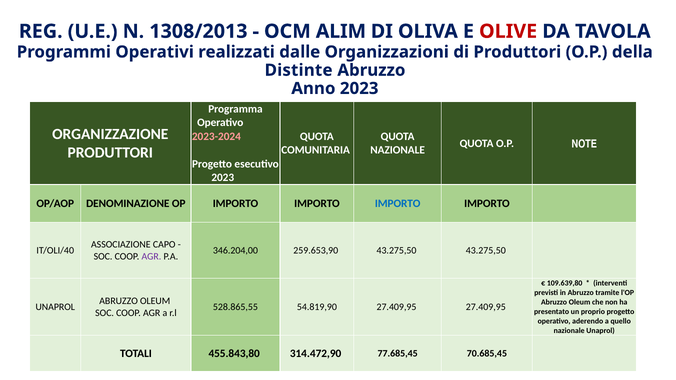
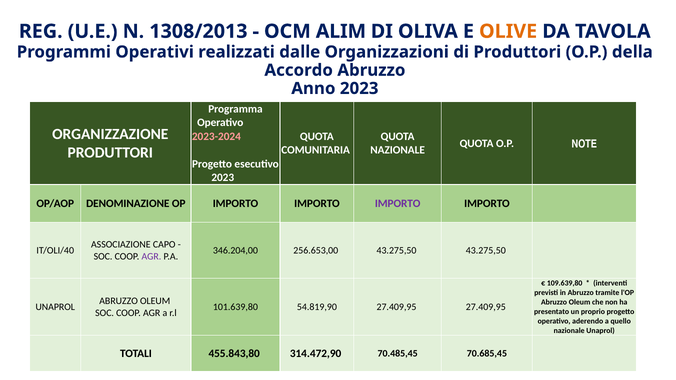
OLIVE colour: red -> orange (508, 31)
Distinte: Distinte -> Accordo (299, 70)
IMPORTO colour: blue -> purple (398, 204)
259.653,90: 259.653,90 -> 256.653,00 (316, 251)
528.865,55: 528.865,55 -> 101.639,80 (235, 307)
77.685,45: 77.685,45 -> 70.485,45 (398, 354)
